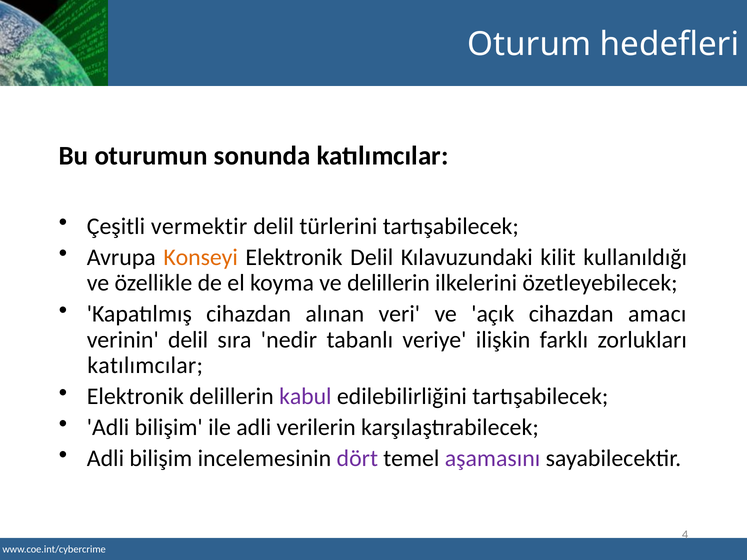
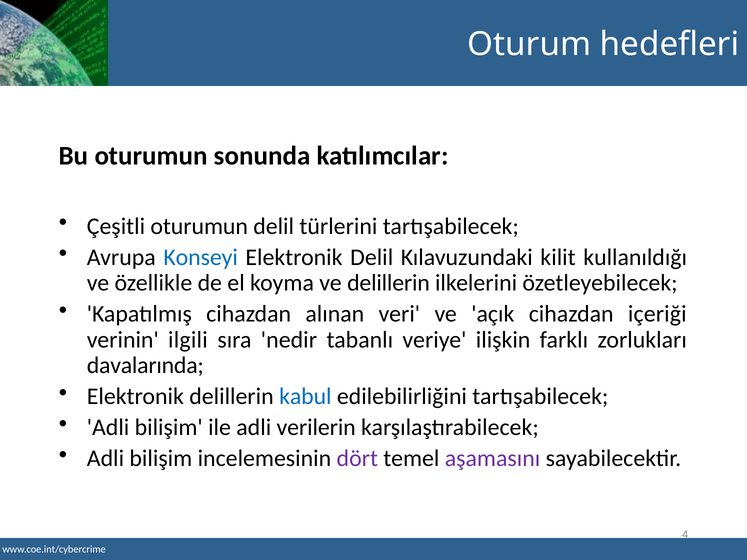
Çeşitli vermektir: vermektir -> oturumun (199, 226)
Konseyi colour: orange -> blue (201, 257)
amacı: amacı -> içeriği (657, 314)
verinin delil: delil -> ilgili (188, 340)
katılımcılar: katılımcılar -> davalarında (145, 366)
kabul colour: purple -> blue (305, 397)
